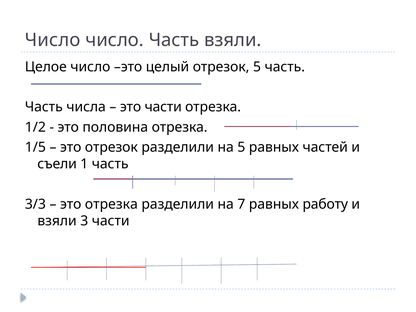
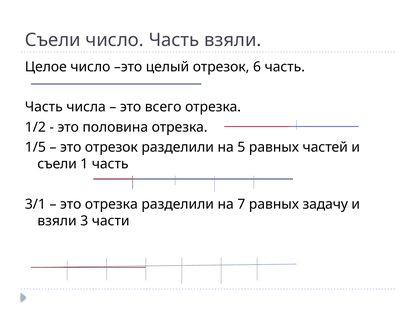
Число: Число -> Съели (53, 40)
отрезок 5: 5 -> 6 (257, 67)
это части: части -> всего (163, 107)
3/3: 3/3 -> 3/1 (35, 204)
работу: работу -> задачу (325, 204)
